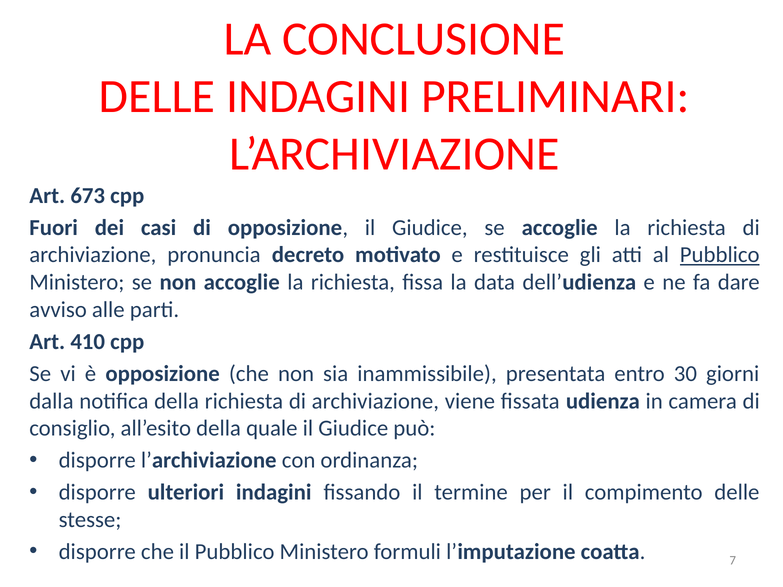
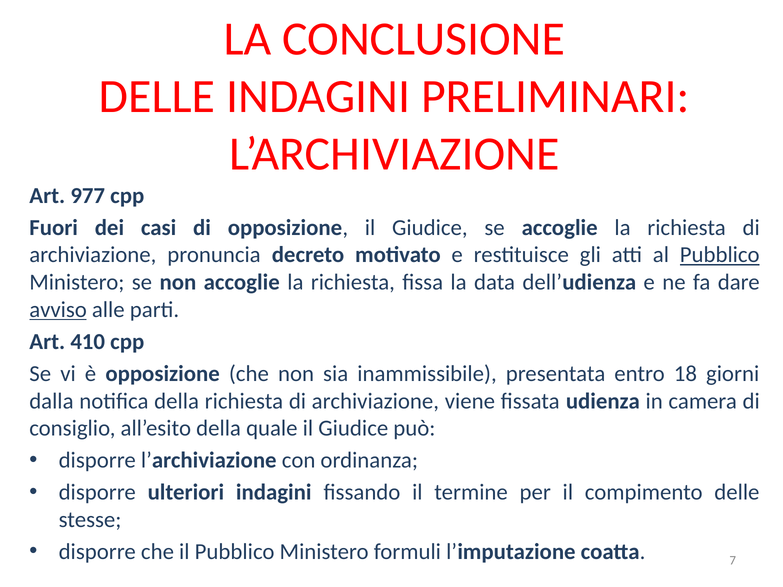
673: 673 -> 977 (88, 196)
avviso underline: none -> present (58, 310)
30: 30 -> 18 (685, 374)
